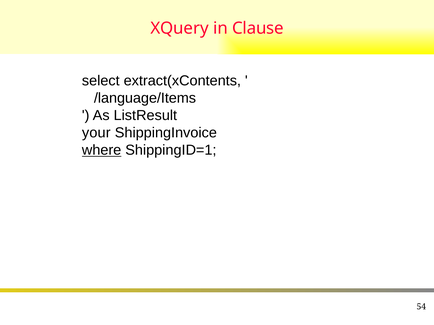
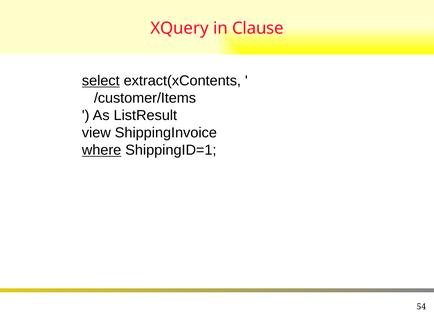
select underline: none -> present (101, 81)
/language/Items: /language/Items -> /customer/Items (145, 98)
your: your -> view (96, 133)
